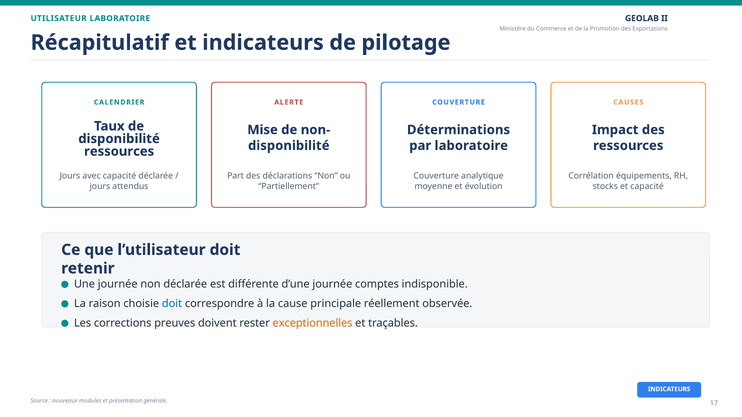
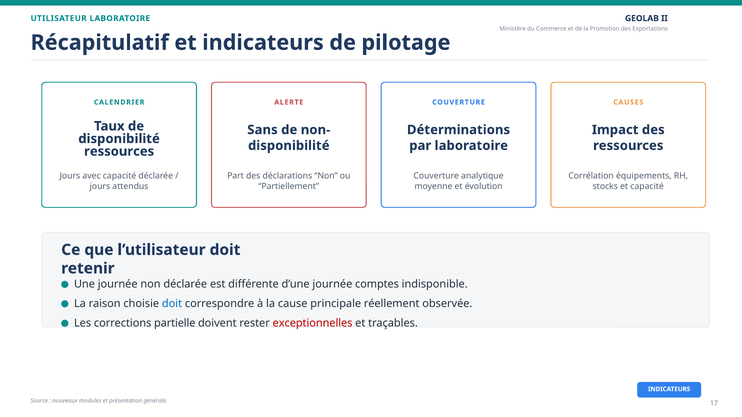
Mise: Mise -> Sans (262, 130)
preuves: preuves -> partielle (175, 324)
exceptionnelles colour: orange -> red (313, 324)
